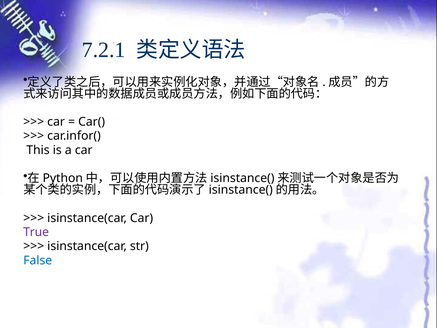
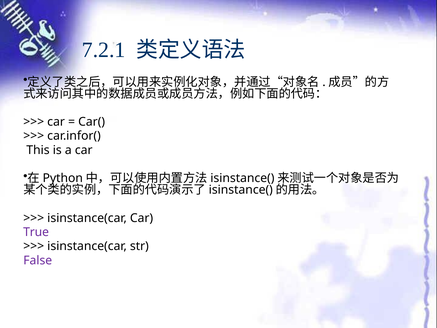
False colour: blue -> purple (38, 260)
